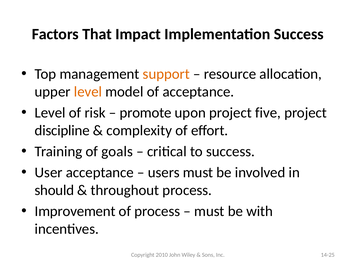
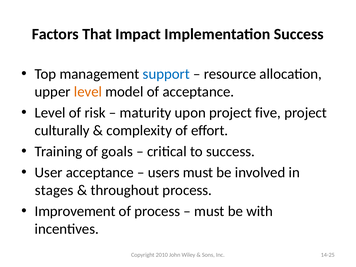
support colour: orange -> blue (166, 74)
promote: promote -> maturity (146, 113)
discipline: discipline -> culturally (62, 131)
should: should -> stages (54, 190)
